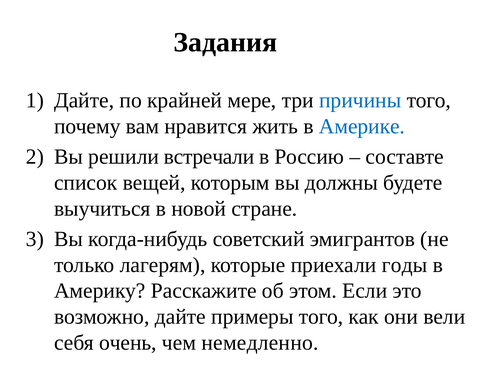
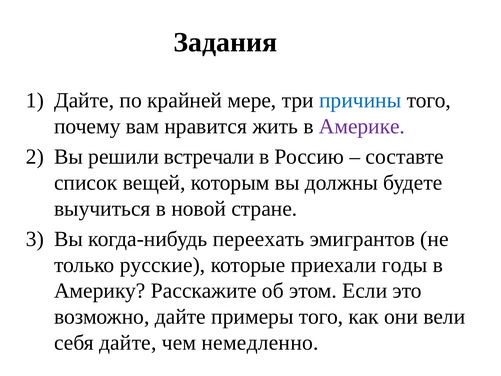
Америке colour: blue -> purple (362, 126)
советский: советский -> переехать (259, 239)
лагерям: лагерям -> русские (163, 265)
себя очень: очень -> дайте (128, 342)
